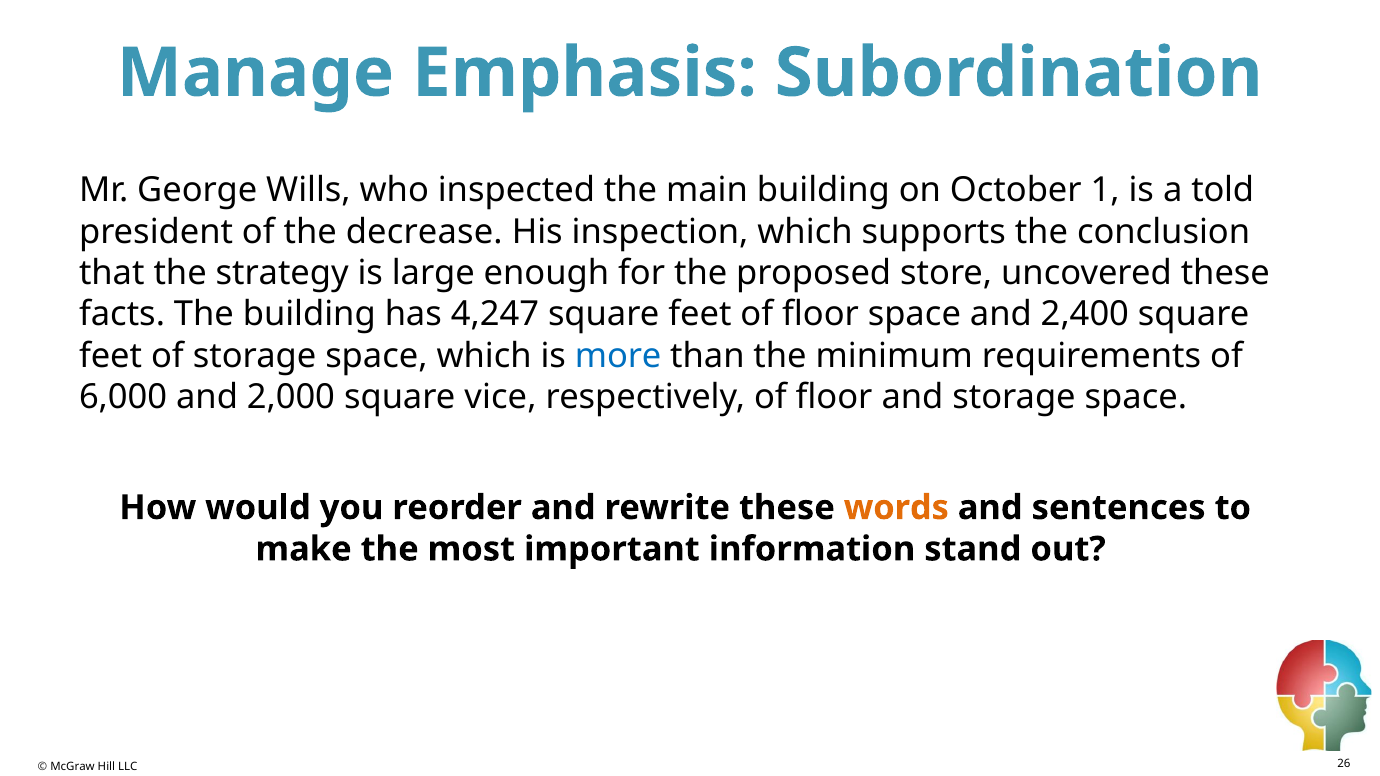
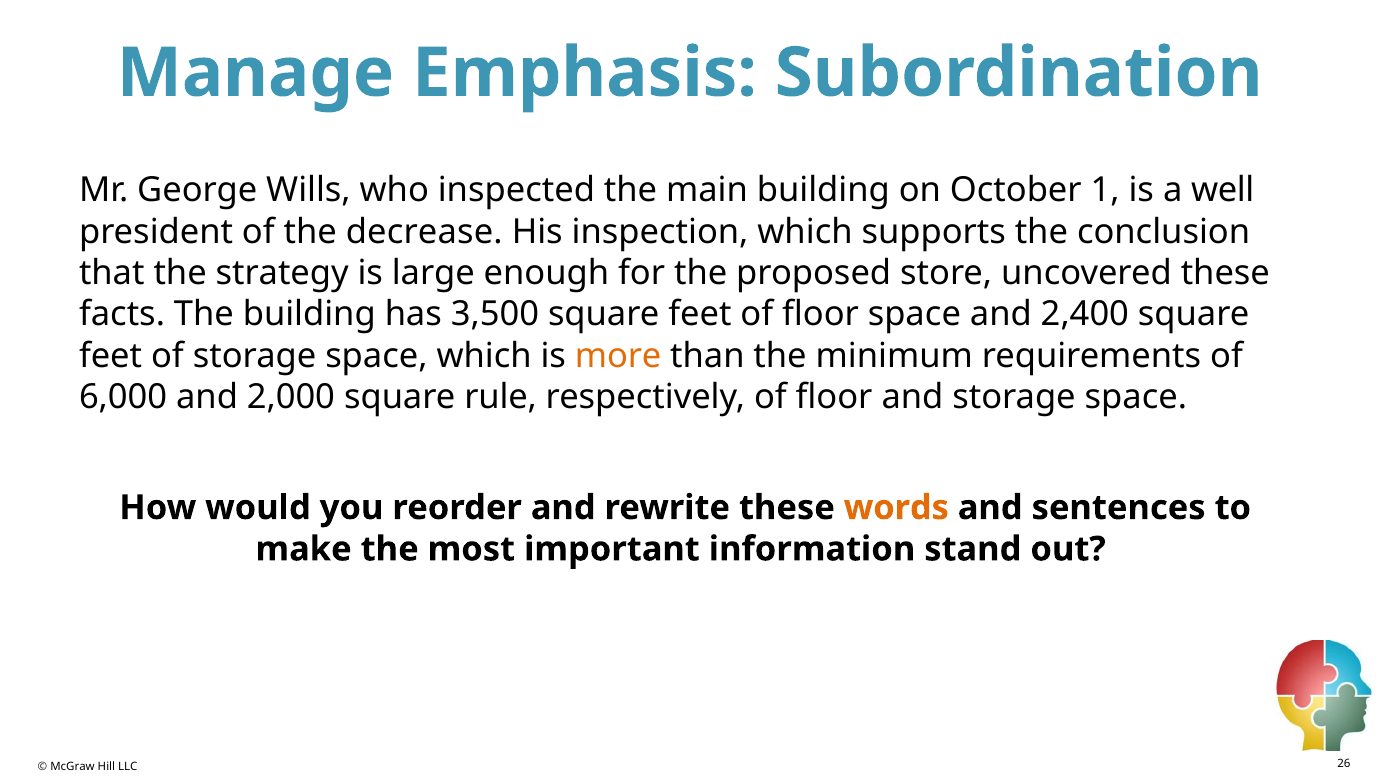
told: told -> well (1223, 190)
4,247: 4,247 -> 3,500 (495, 315)
more colour: blue -> orange (618, 356)
vice: vice -> rule (501, 397)
